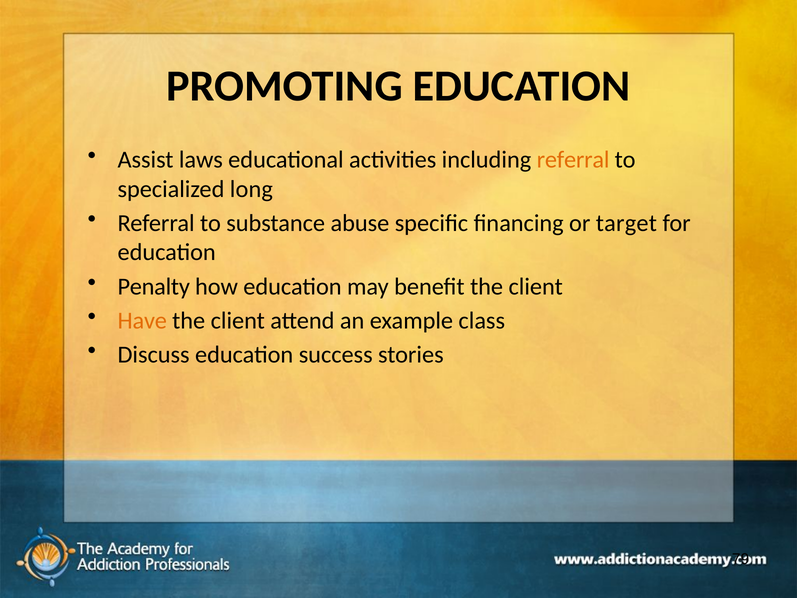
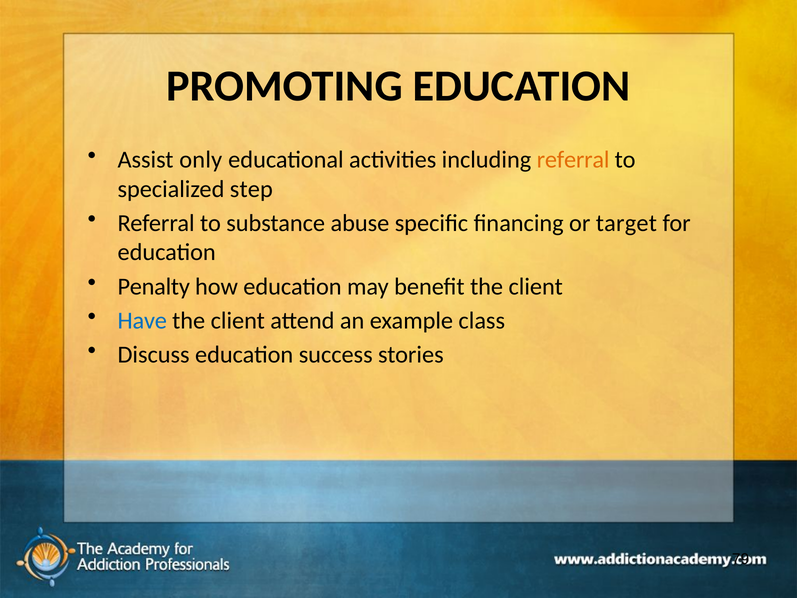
laws: laws -> only (201, 160)
long: long -> step (251, 189)
Have colour: orange -> blue (142, 320)
